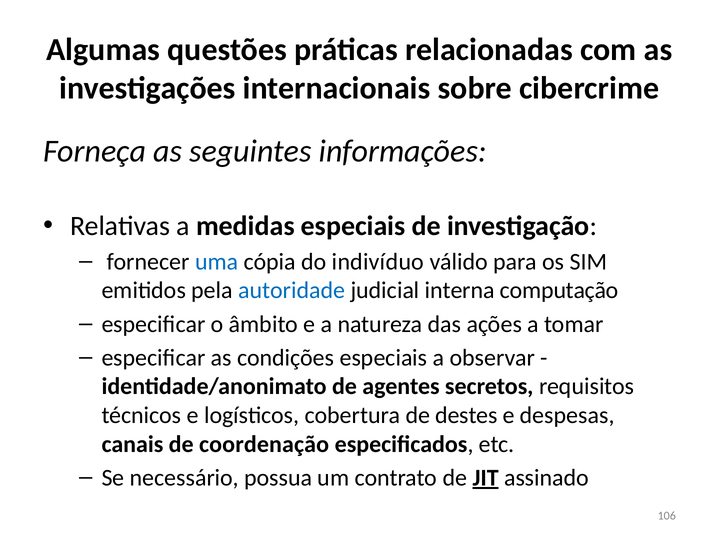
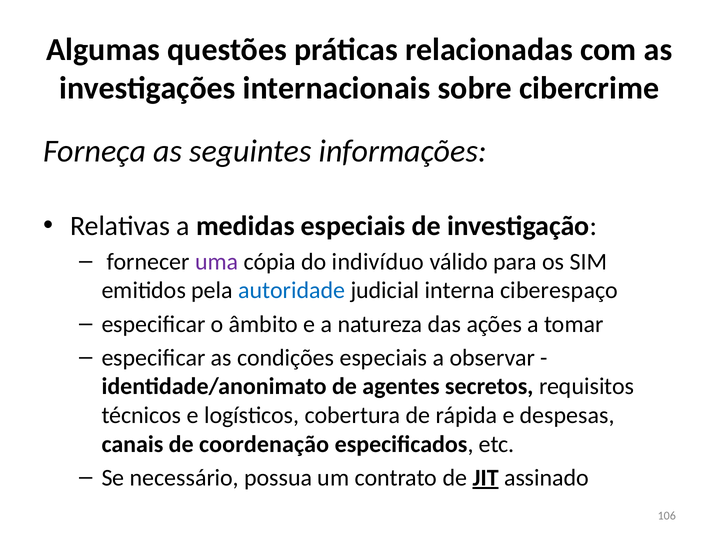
uma colour: blue -> purple (217, 261)
computação: computação -> ciberespaço (559, 290)
destes: destes -> rápida (466, 415)
